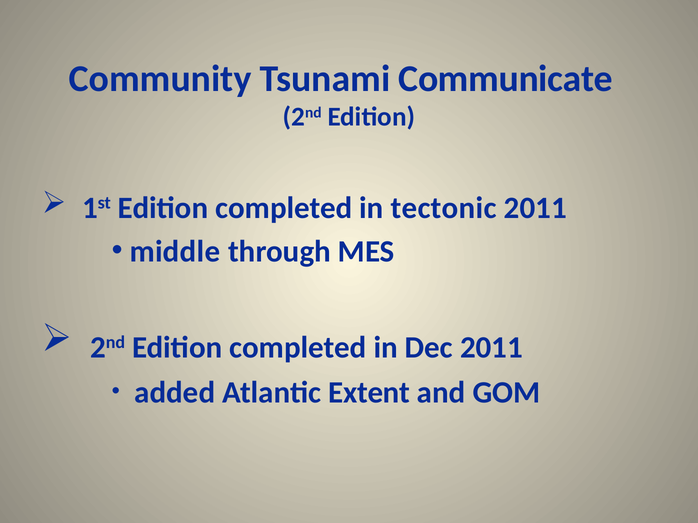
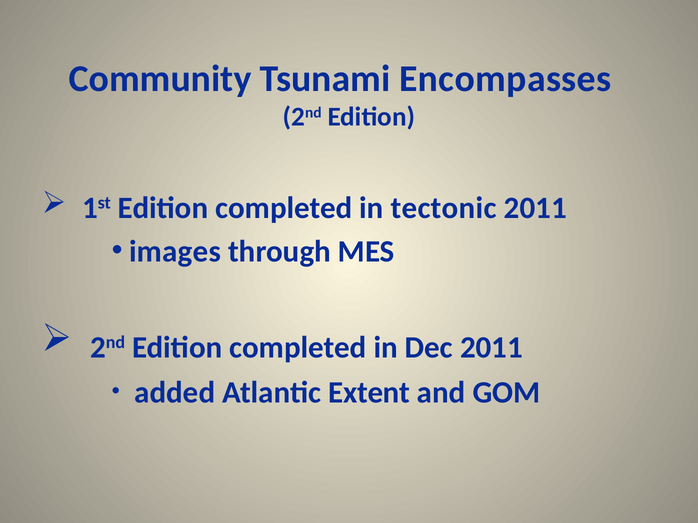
Communicate: Communicate -> Encompasses (505, 79)
middle: middle -> images (175, 252)
